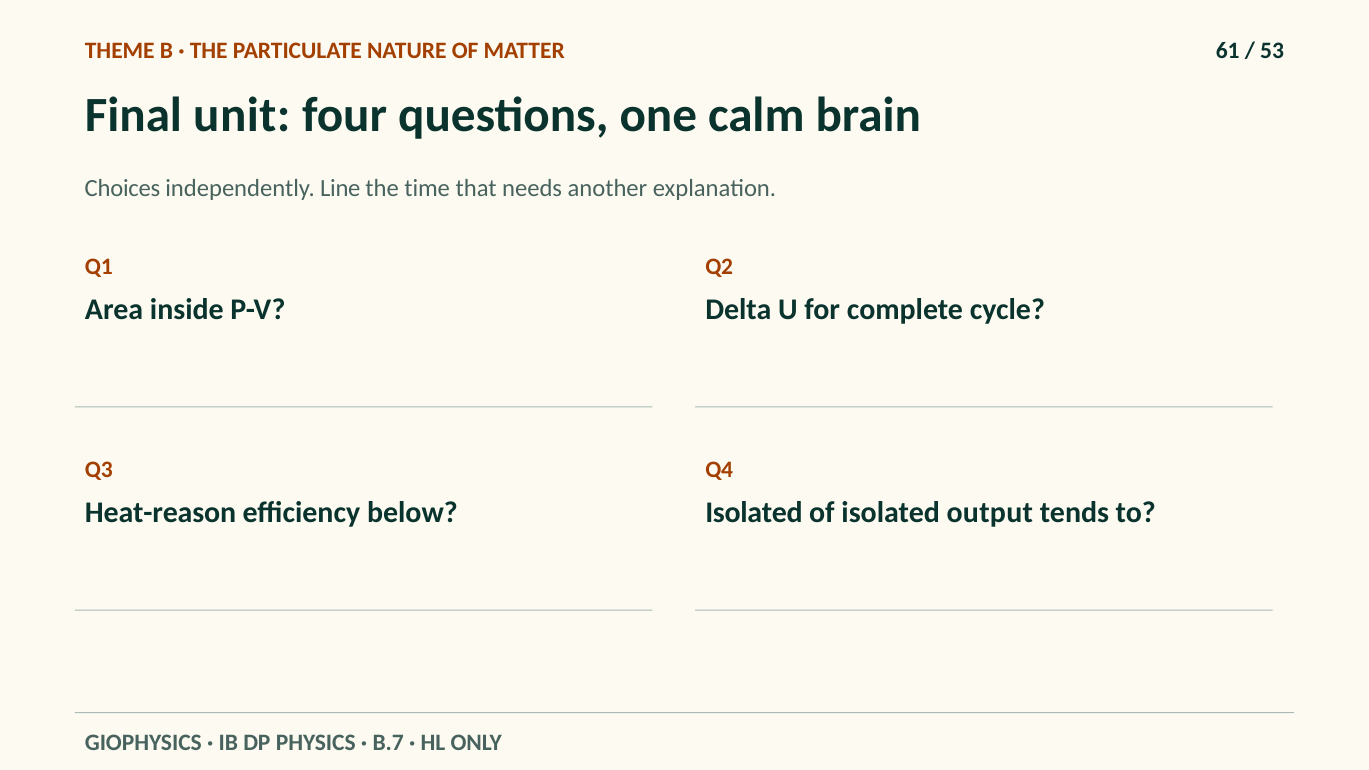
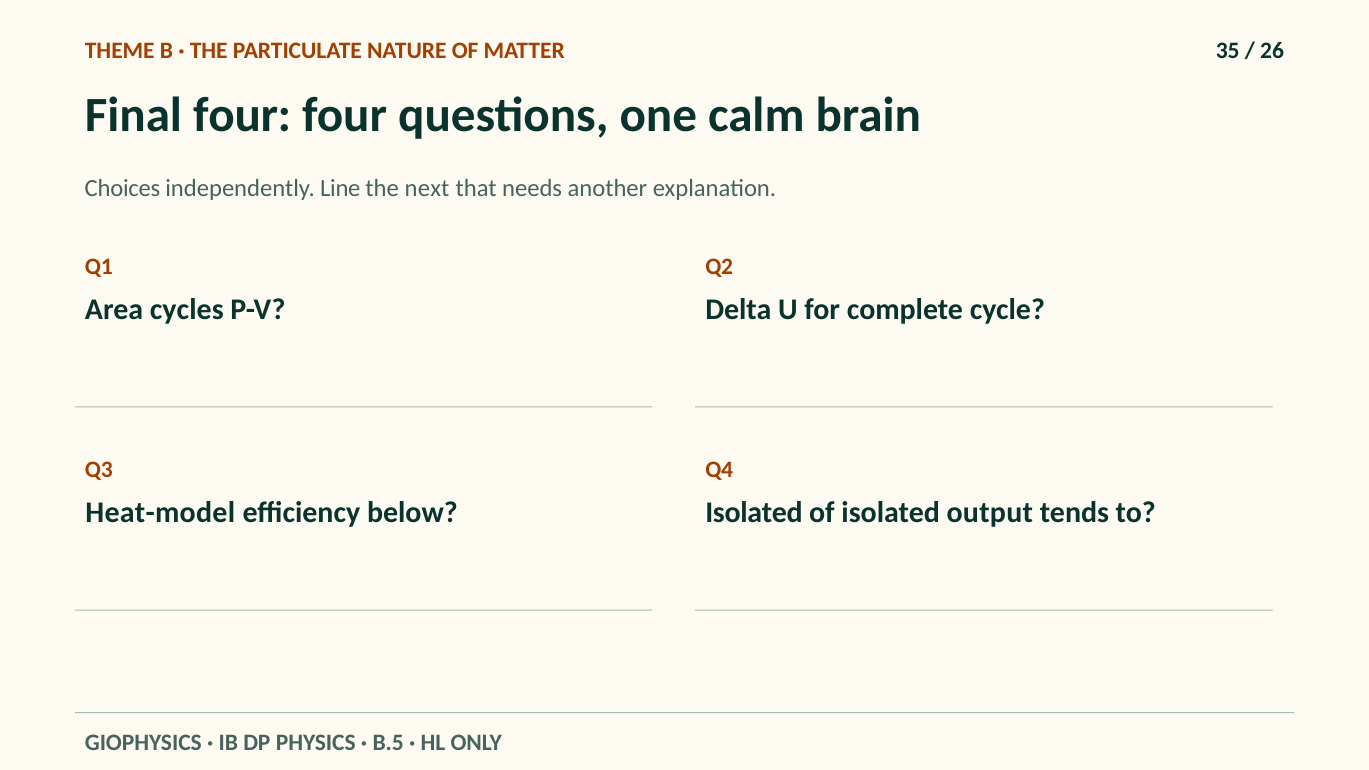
61: 61 -> 35 (1228, 51)
53: 53 -> 26 (1272, 51)
Final unit: unit -> four (242, 115)
time: time -> next (427, 188)
inside: inside -> cycles (187, 310)
Heat-reason: Heat-reason -> Heat-model (160, 513)
B.7: B.7 -> B.5 (388, 743)
